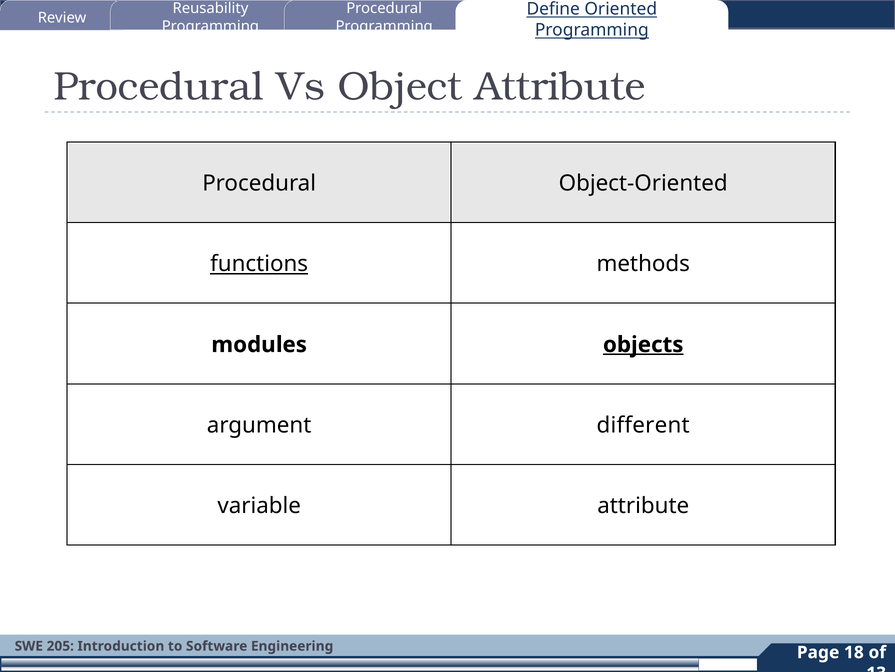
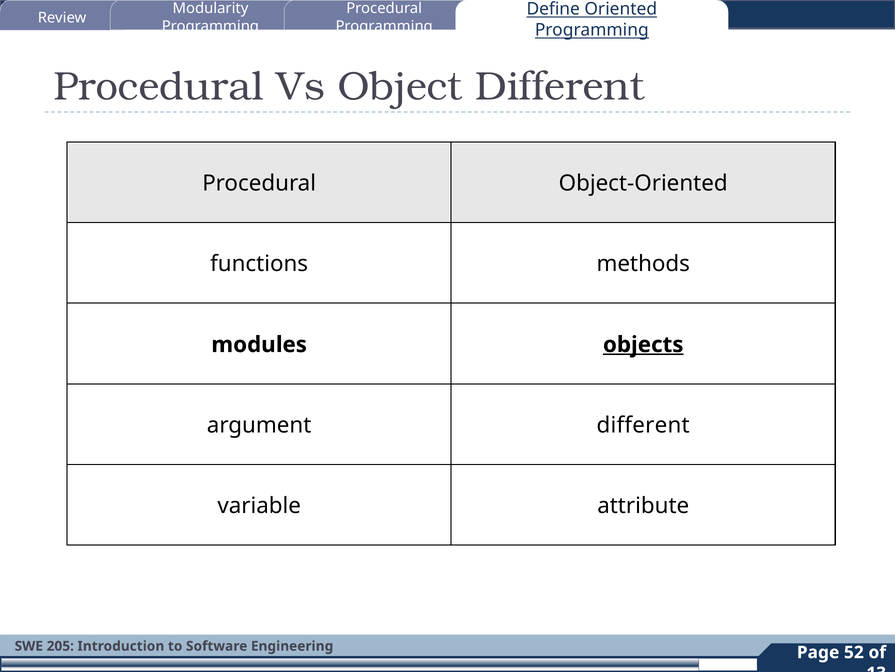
Reusability: Reusability -> Modularity (210, 9)
Object Attribute: Attribute -> Different (560, 86)
functions underline: present -> none (259, 264)
18: 18 -> 52 (854, 652)
